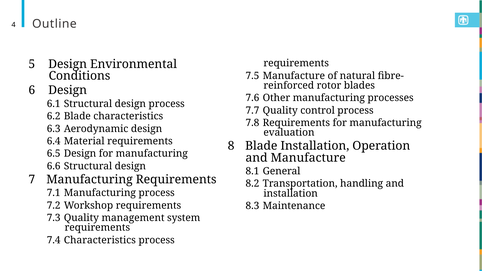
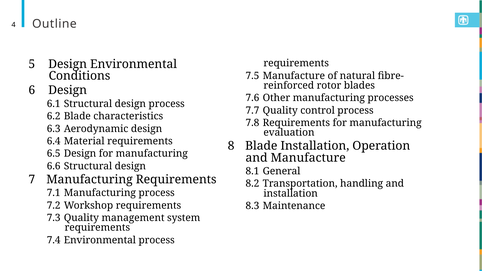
7.4 Characteristics: Characteristics -> Environmental (100, 240)
